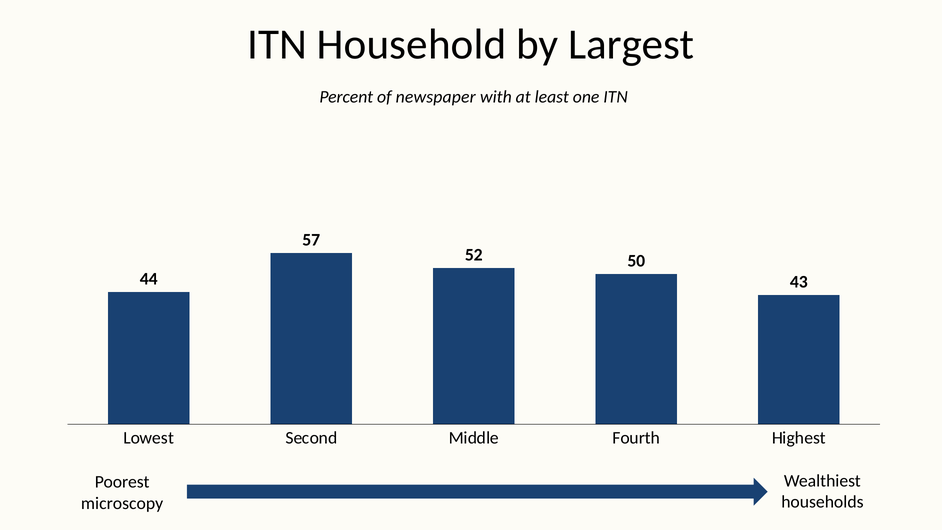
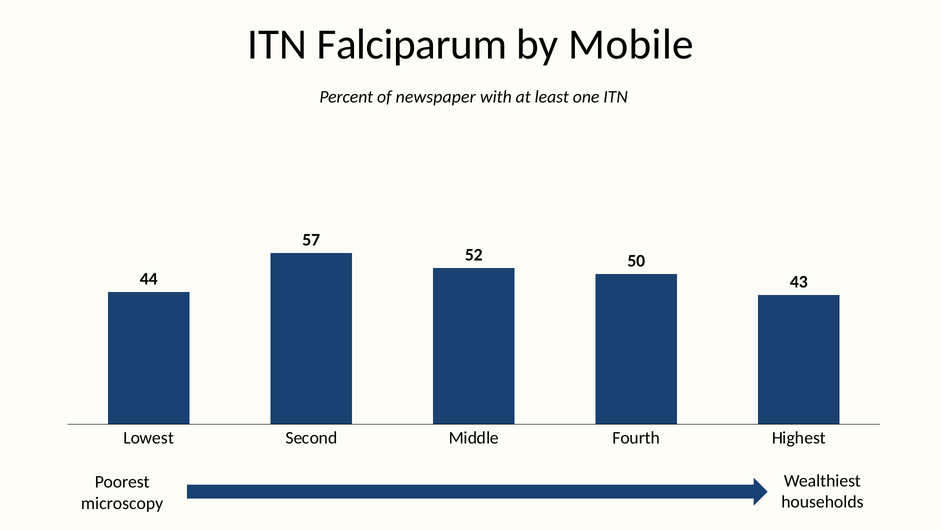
Household: Household -> Falciparum (412, 45)
Largest: Largest -> Mobile (631, 45)
